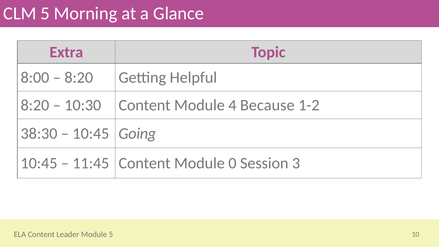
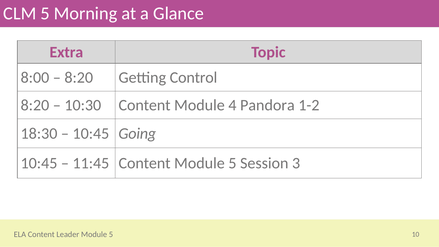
Helpful: Helpful -> Control (194, 77)
Because: Because -> Pandora (267, 105)
38:30: 38:30 -> 18:30 (39, 134)
Content Module 0: 0 -> 5 (232, 163)
